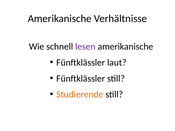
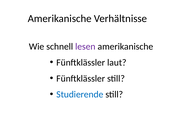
Studierende colour: orange -> blue (80, 95)
